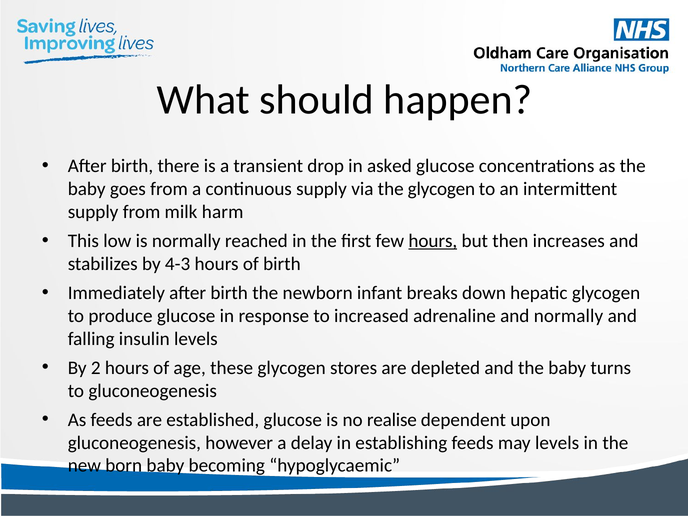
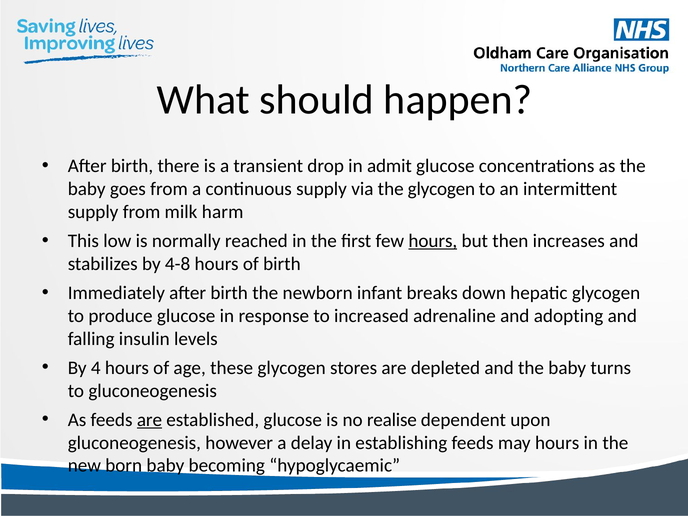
asked: asked -> admit (389, 166)
4-3: 4-3 -> 4-8 (178, 264)
and normally: normally -> adopting (569, 316)
2: 2 -> 4 (96, 368)
are underline: none -> present (149, 420)
may levels: levels -> hours (557, 443)
